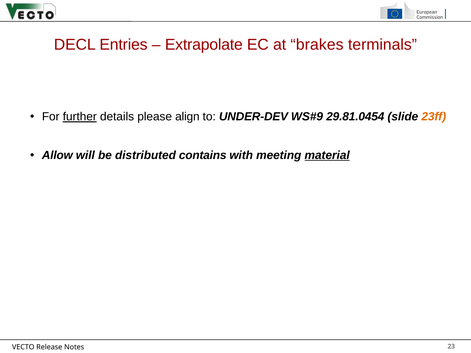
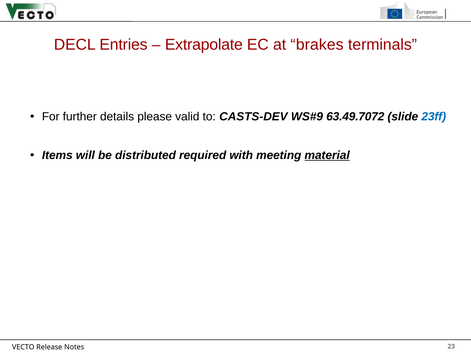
further underline: present -> none (80, 117)
align: align -> valid (187, 117)
UNDER-DEV: UNDER-DEV -> CASTS-DEV (253, 117)
29.81.0454: 29.81.0454 -> 63.49.7072 (355, 117)
23ff colour: orange -> blue (434, 117)
Allow: Allow -> Items (57, 155)
contains: contains -> required (203, 155)
